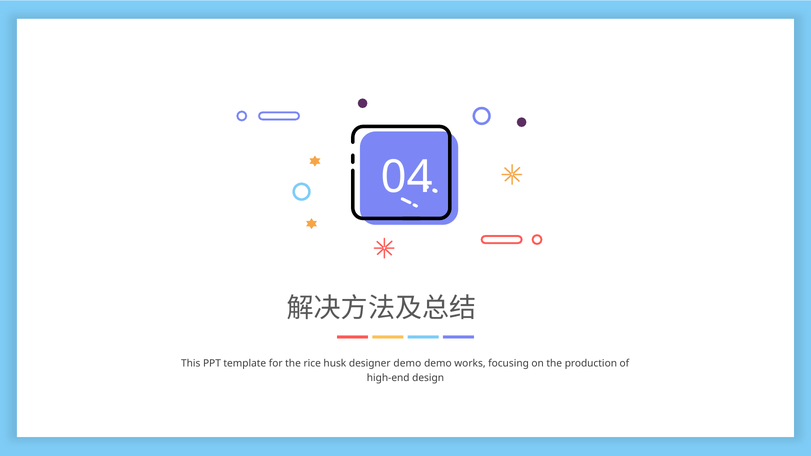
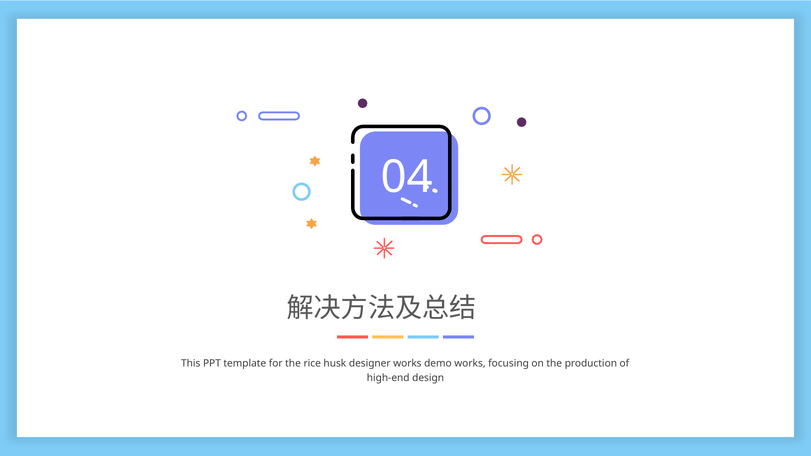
designer demo: demo -> works (407, 364)
